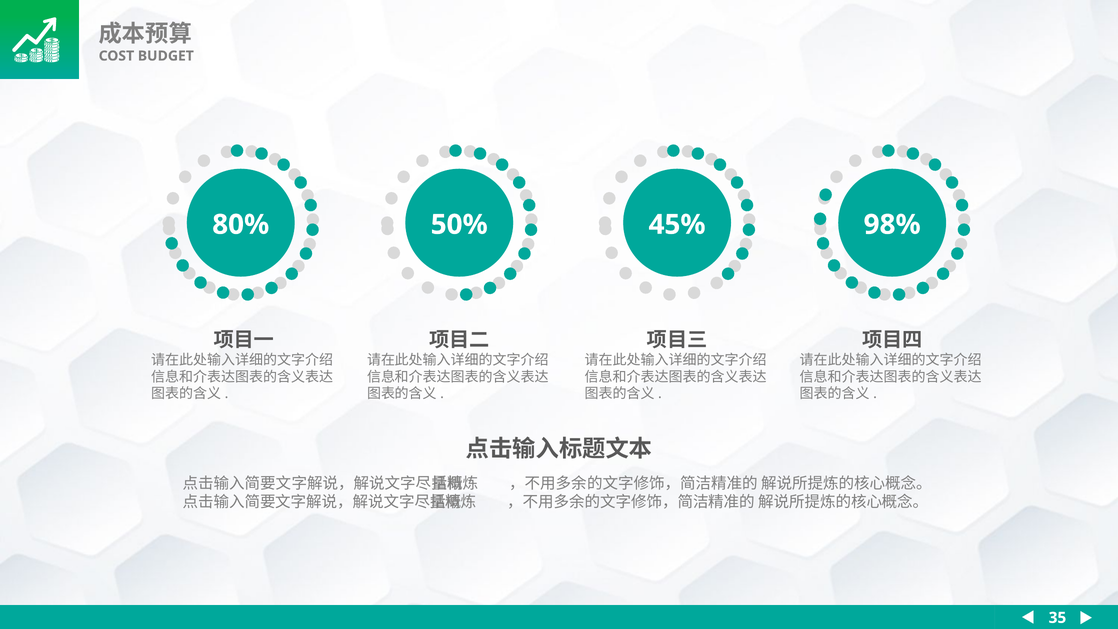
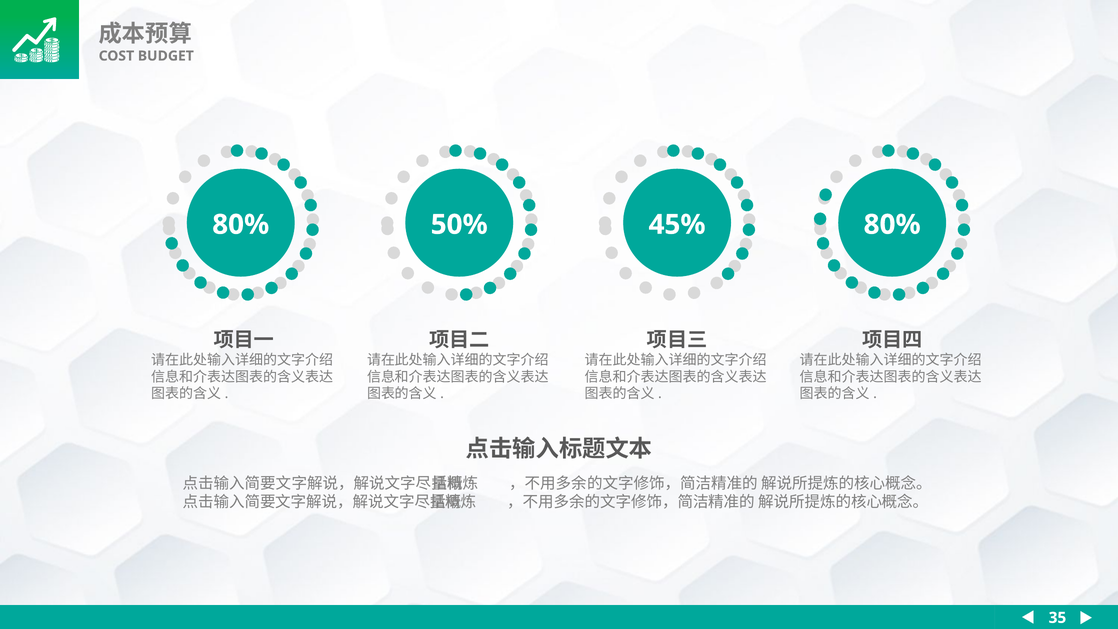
98%: 98% -> 80% (892, 225)
